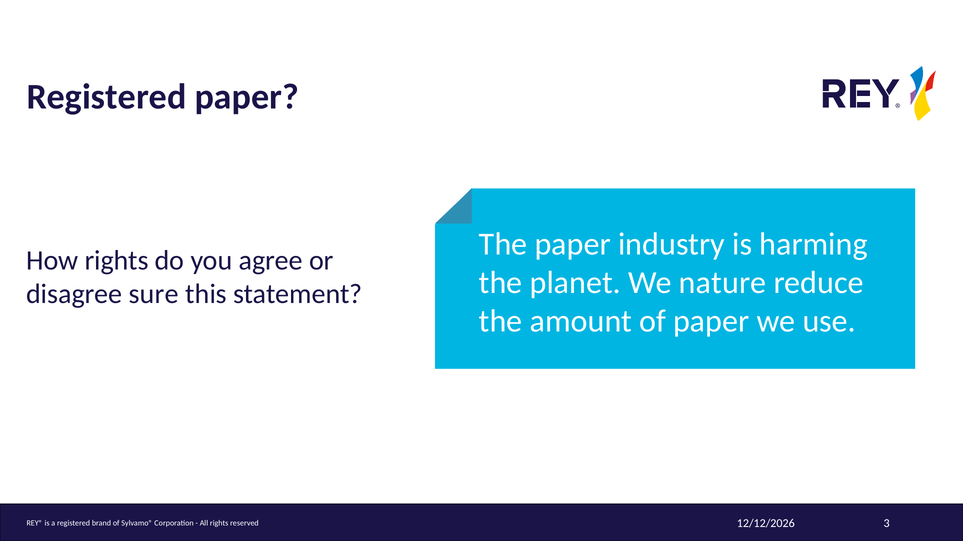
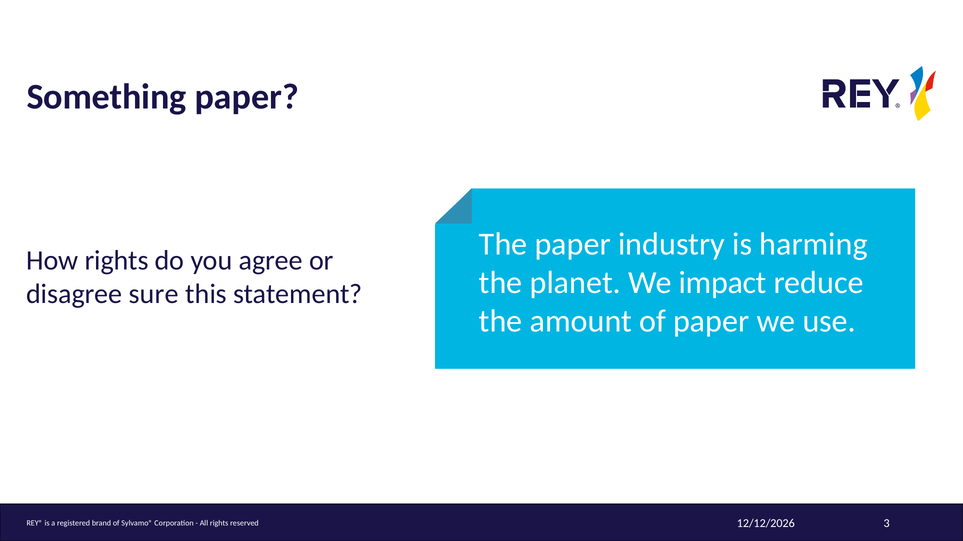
Registered: Registered -> Something (107, 97)
nature: nature -> impact (723, 283)
